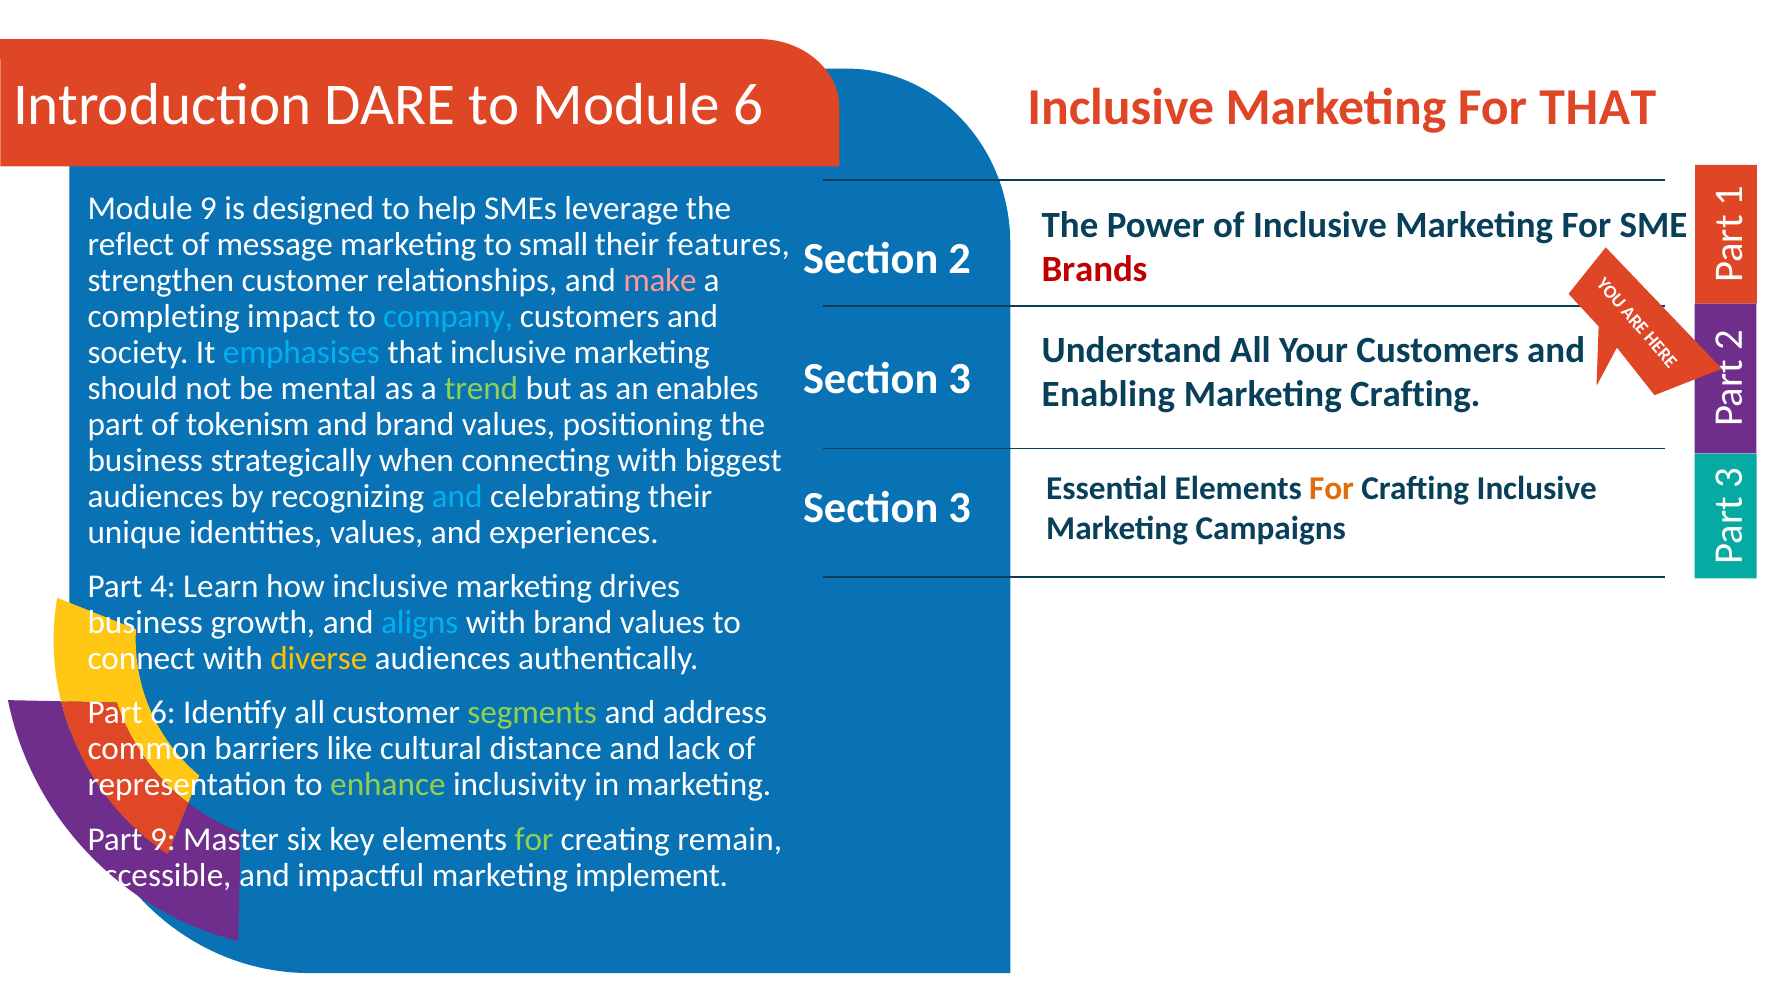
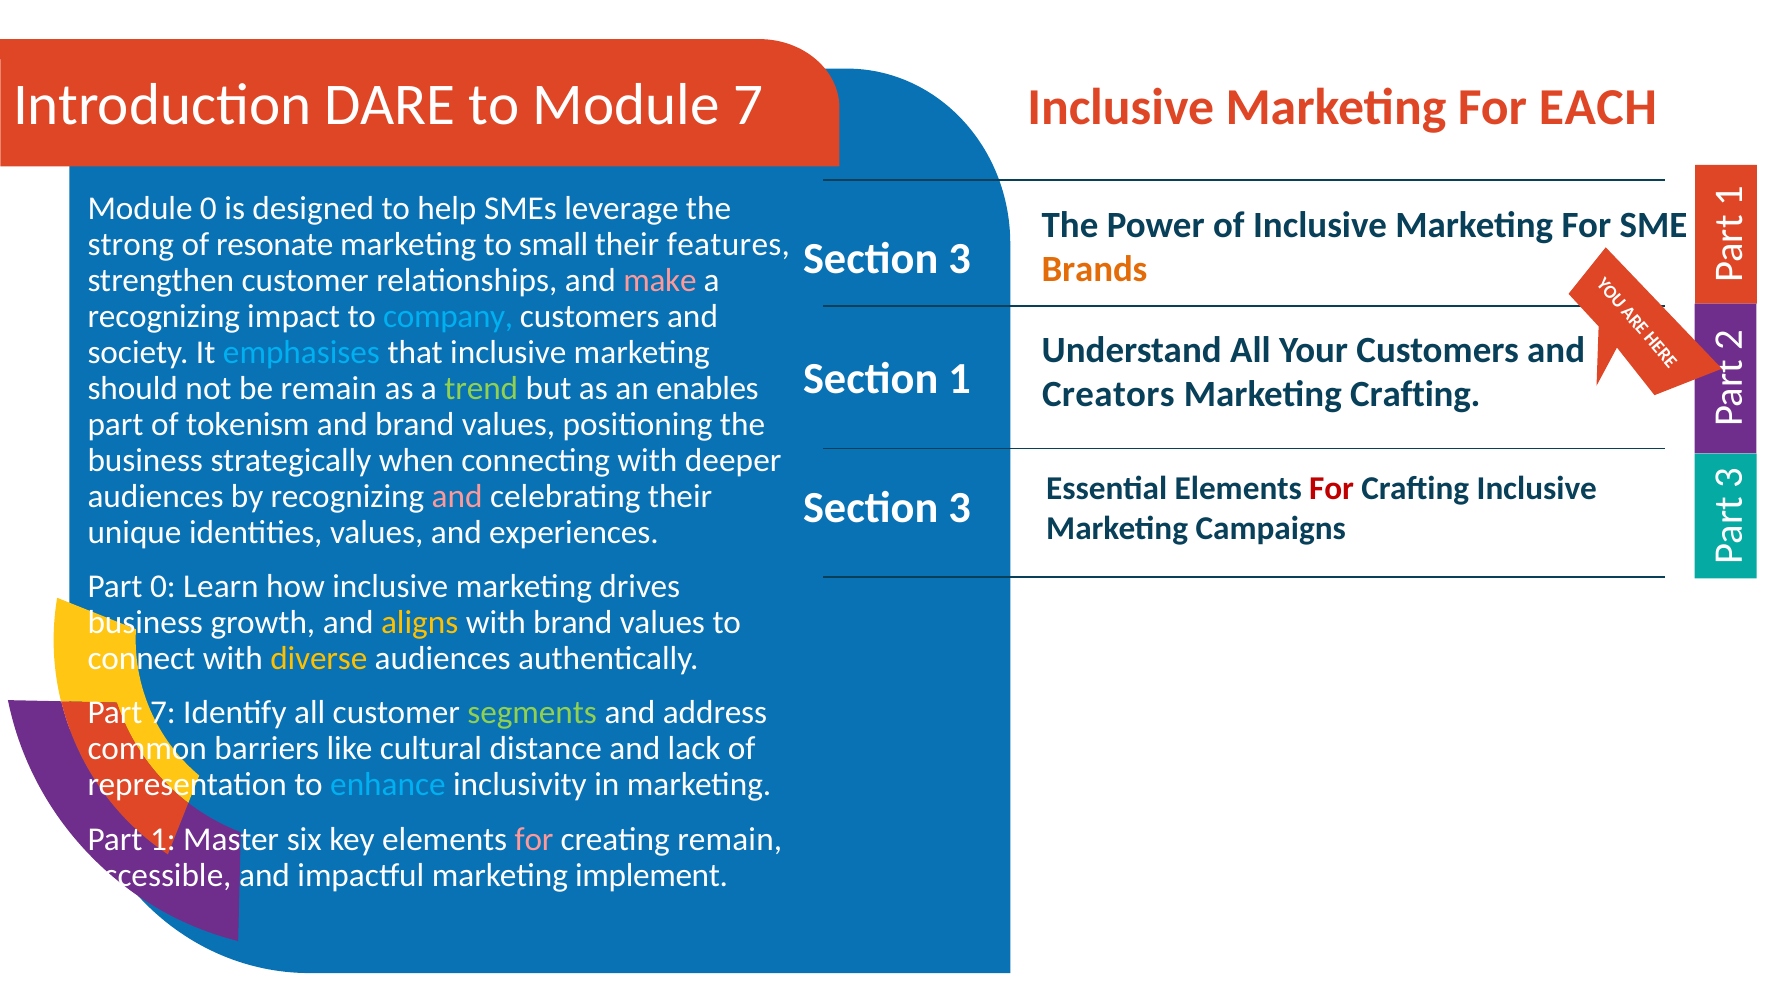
Module 6: 6 -> 7 (748, 105)
For THAT: THAT -> EACH (1598, 108)
Module 9: 9 -> 0 (208, 209)
reflect: reflect -> strong (131, 245)
message: message -> resonate (275, 245)
2: 2 -> 3 (960, 259)
Brands colour: red -> orange (1095, 269)
completing: completing -> recognizing (164, 317)
3: 3 -> 1 (960, 379)
be mental: mental -> remain (329, 388)
Enabling: Enabling -> Creators (1108, 395)
biggest: biggest -> deeper (733, 460)
For colour: orange -> red (1332, 489)
and colour: light blue -> pink (457, 496)
Part 4: 4 -> 0 (163, 587)
aligns colour: light blue -> yellow (420, 622)
Part 6: 6 -> 7 (163, 713)
enhance colour: light green -> light blue (388, 785)
Part 9: 9 -> 1 (163, 839)
for colour: light green -> pink (534, 839)
